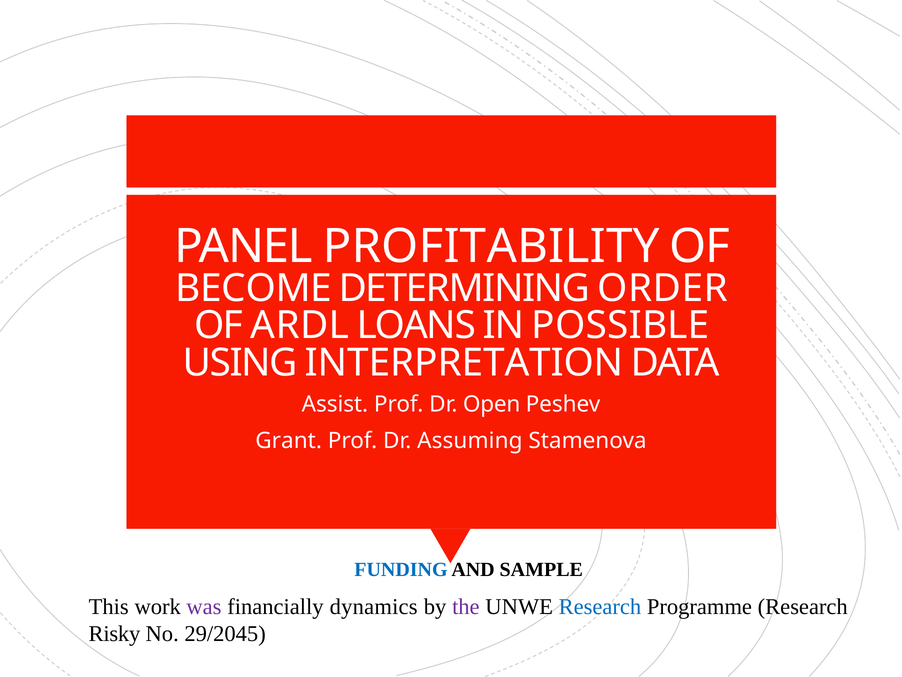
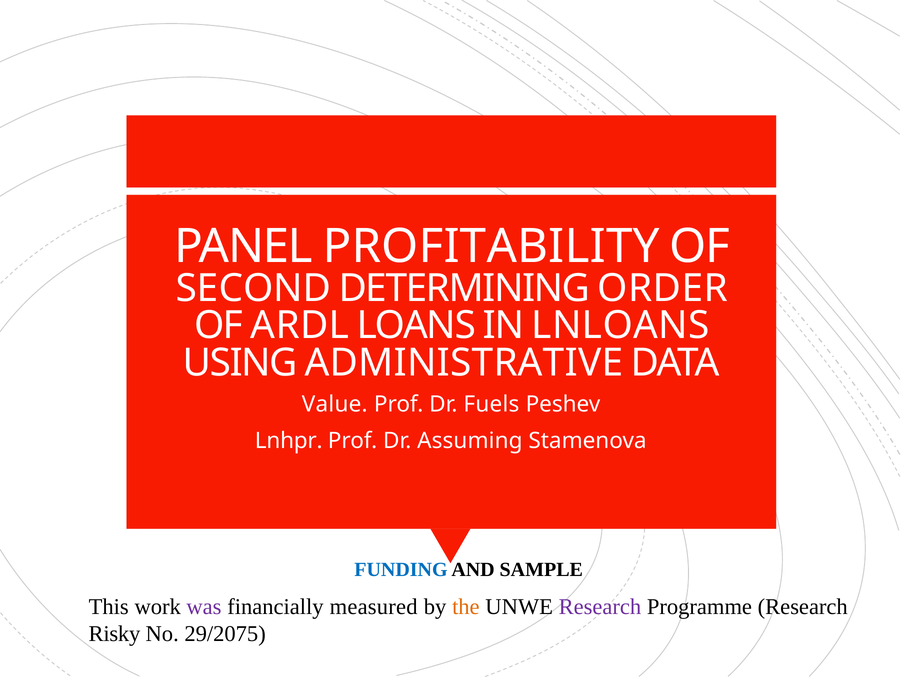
BECOME: BECOME -> SECOND (253, 288)
POSSIBLE: POSSIBLE -> LNLOANS (620, 325)
INTERPRETATION: INTERPRETATION -> ADMINISTRATIVE (464, 363)
Assist: Assist -> Value (335, 404)
Open: Open -> Fuels (491, 404)
Grant: Grant -> Lnhpr (289, 440)
dynamics: dynamics -> measured (374, 606)
the colour: purple -> orange (466, 606)
Research colour: blue -> purple (600, 606)
29/2045: 29/2045 -> 29/2075 (225, 633)
